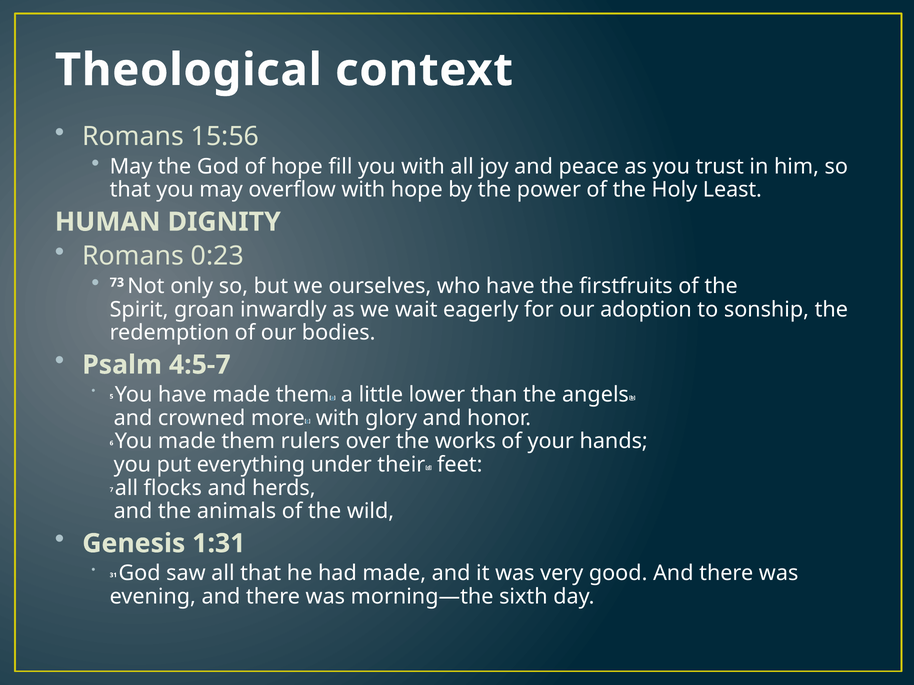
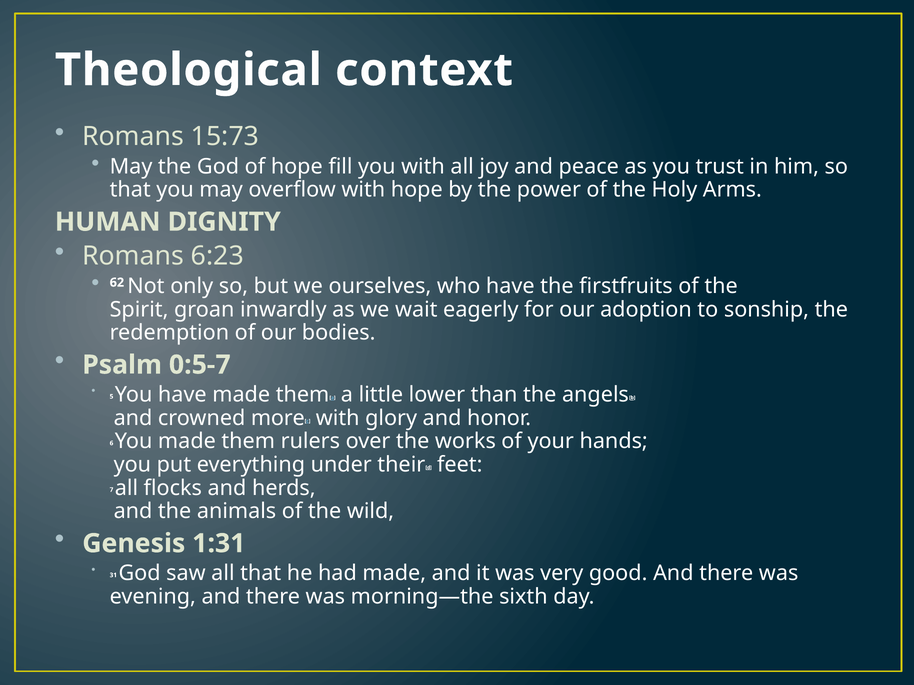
15:56: 15:56 -> 15:73 (225, 137)
Least: Least -> Arms (732, 190)
0:23: 0:23 -> 6:23 (217, 256)
73: 73 -> 62 (117, 283)
4:5-7: 4:5-7 -> 0:5-7 (200, 365)
